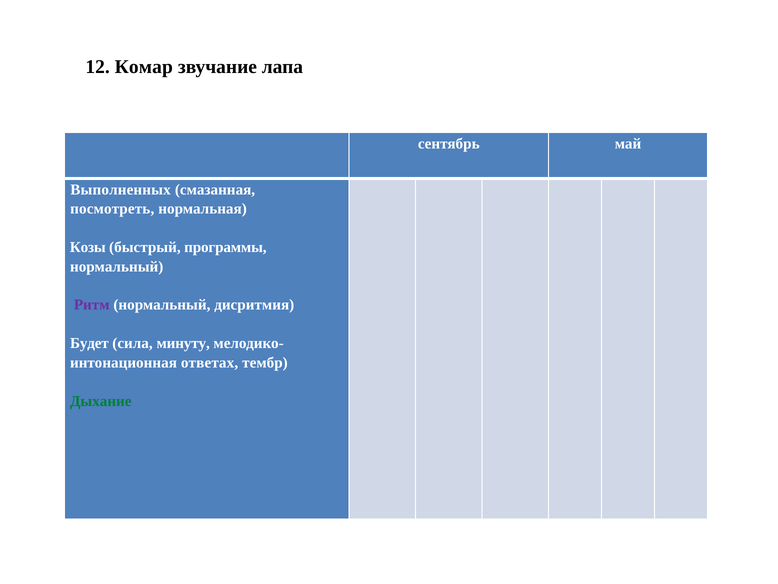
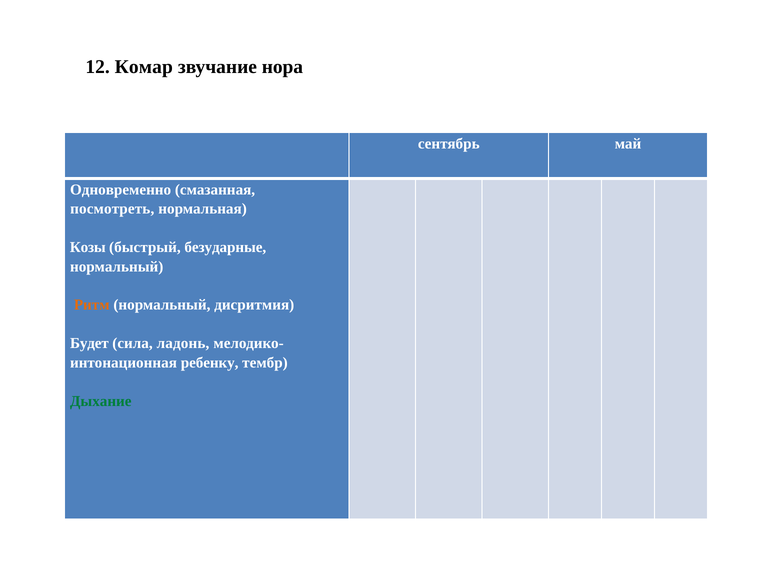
лапа: лапа -> нора (282, 67)
Выполненных: Выполненных -> Одновременно (121, 189)
программы: программы -> безударные (225, 247)
Ритм colour: purple -> orange (92, 305)
минуту: минуту -> ладонь (183, 343)
ответах: ответах -> ребенку (210, 362)
